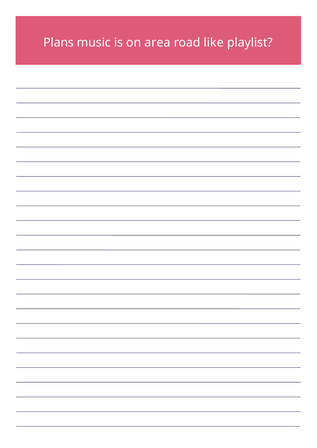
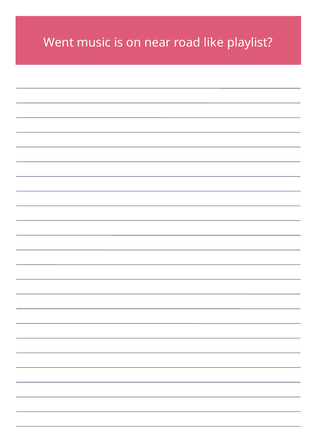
Plans: Plans -> Went (59, 43)
area: area -> near (158, 43)
